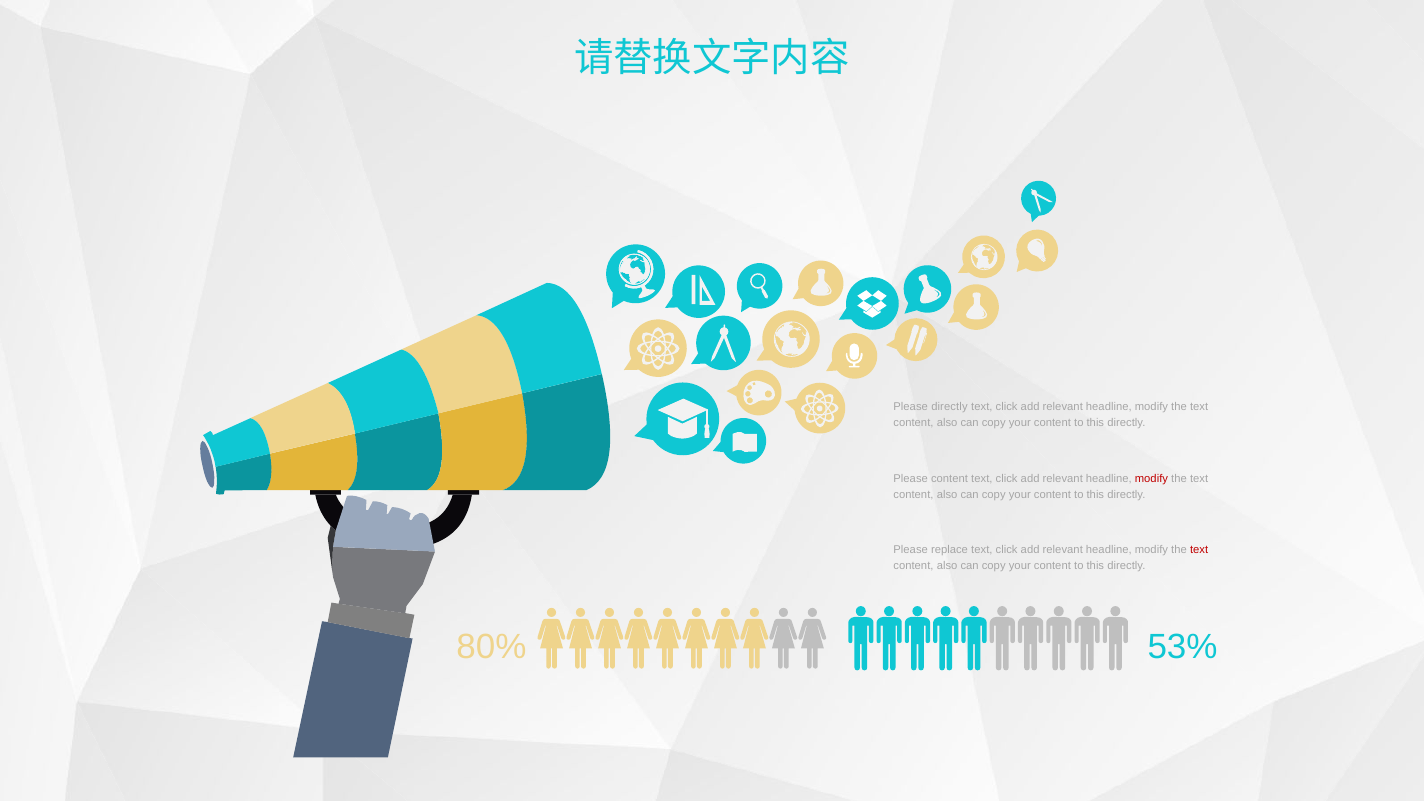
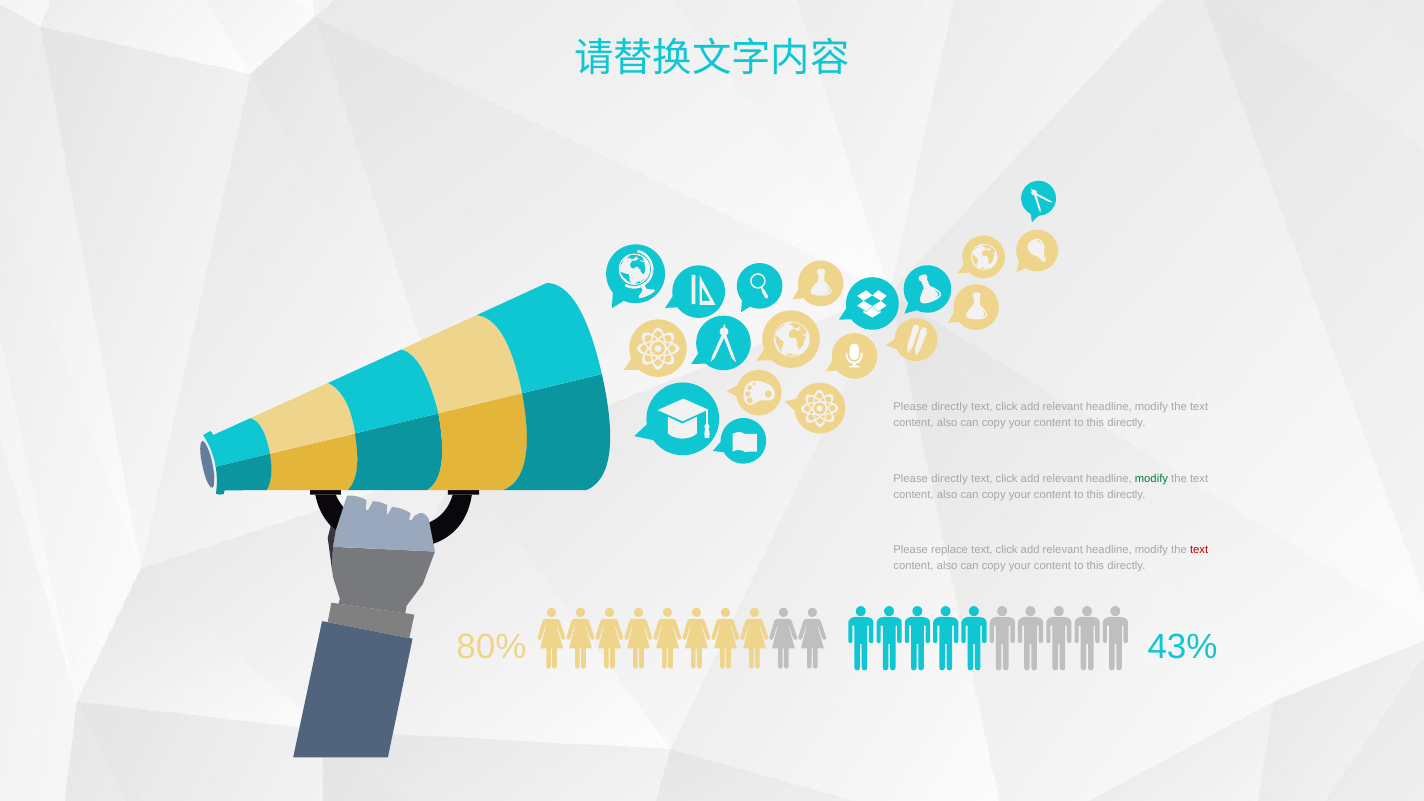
content: content -> directly (949, 478)
modify colour: red -> green (1151, 478)
53%: 53% -> 43% (1183, 647)
